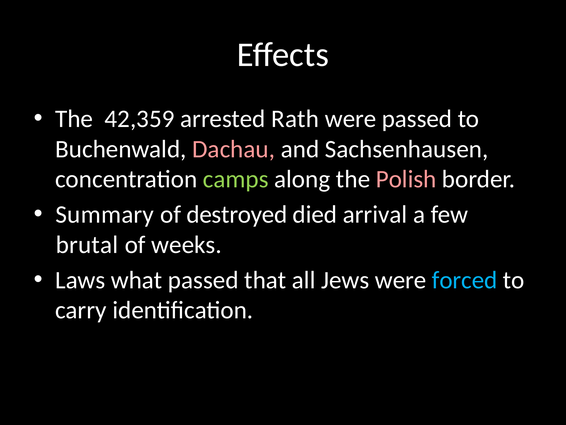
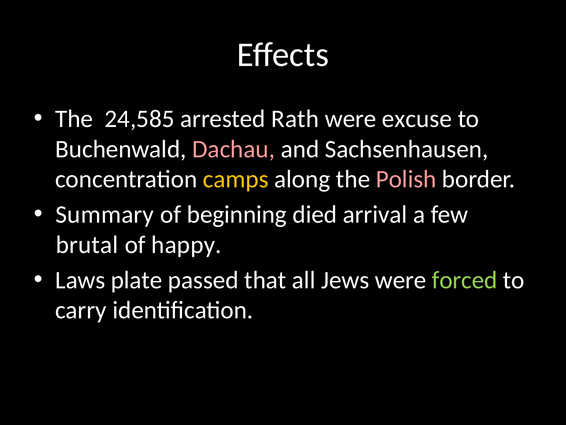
42,359: 42,359 -> 24,585 (140, 119)
were passed: passed -> excuse (417, 119)
camps colour: light green -> yellow (236, 179)
destroyed: destroyed -> beginning (237, 214)
weeks: weeks -> happy (186, 245)
what: what -> plate (137, 280)
forced colour: light blue -> light green (465, 280)
